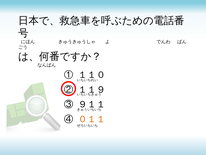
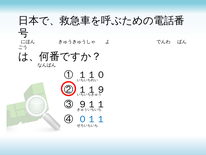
０１１ colour: orange -> blue (92, 119)
